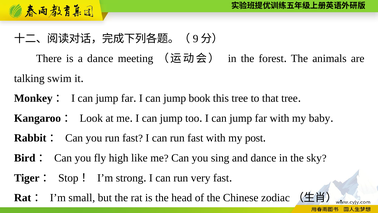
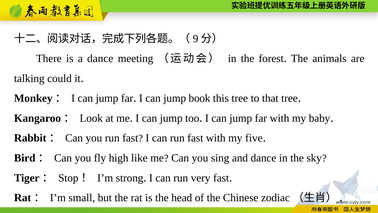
swim: swim -> could (60, 78)
post: post -> five (254, 138)
